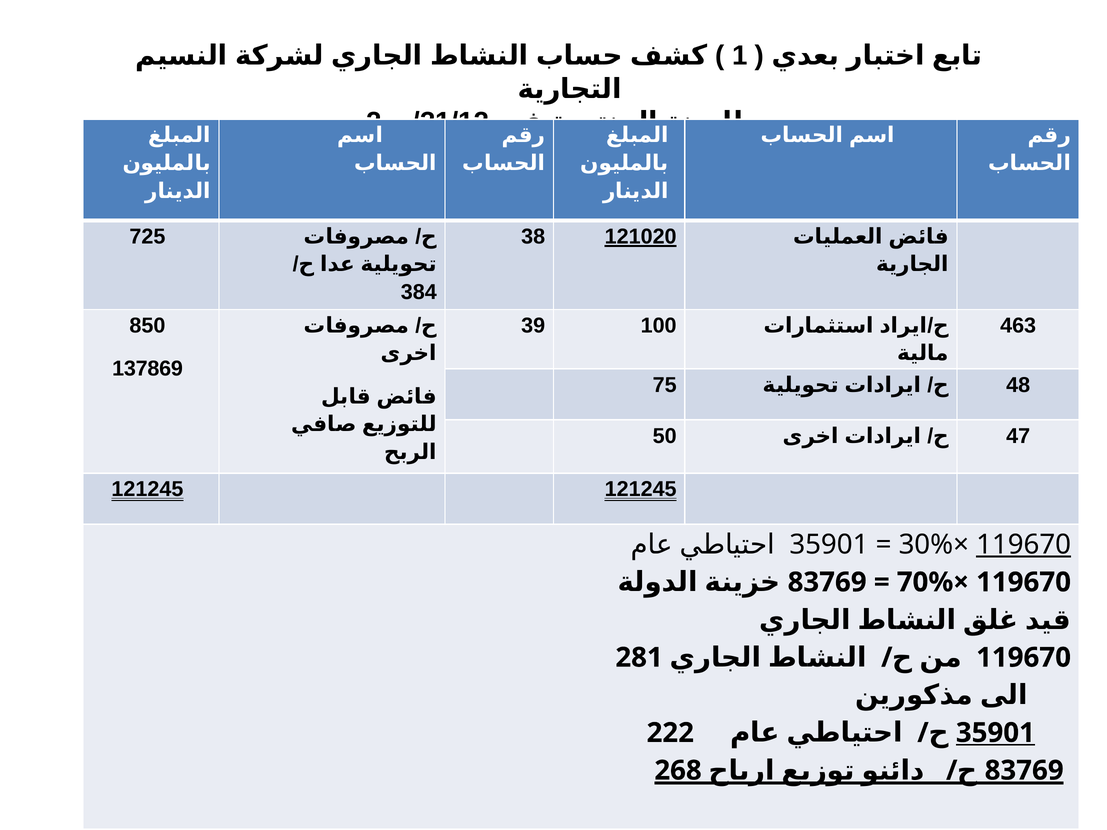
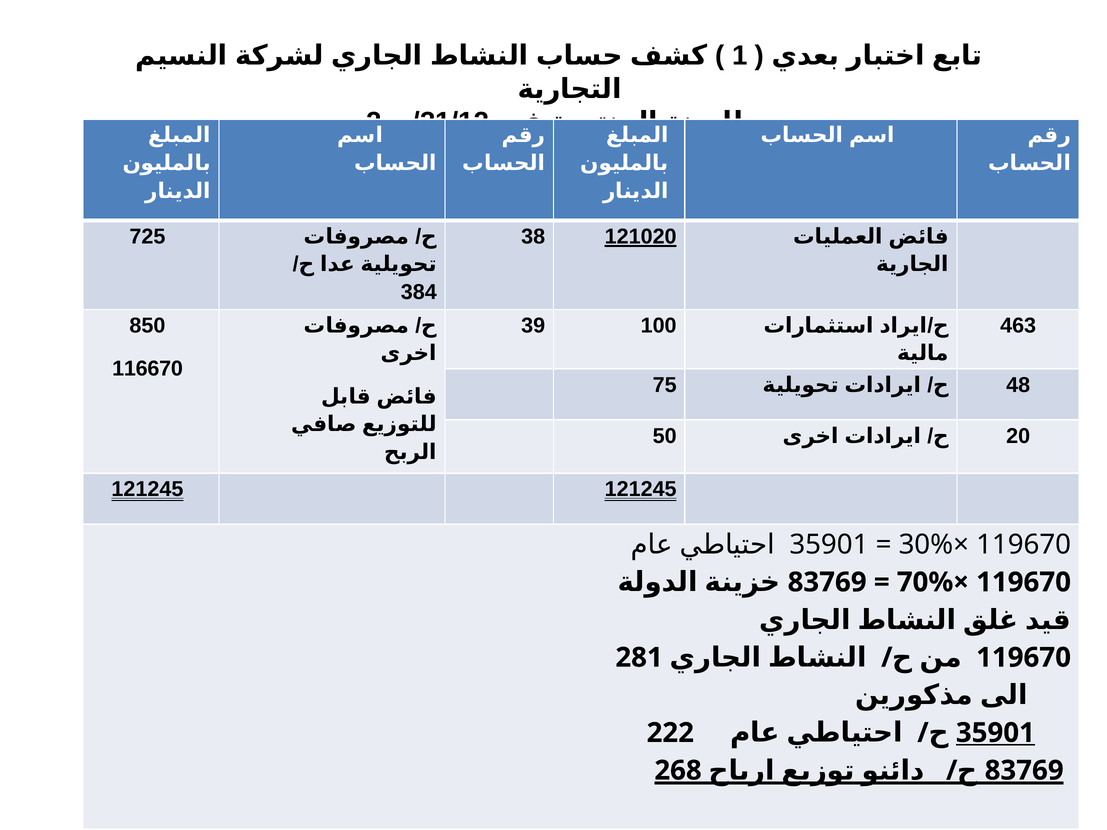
137869: 137869 -> 116670 (148, 369)
47: 47 -> 20 (1018, 436)
119670 underline: present -> none (1024, 545)
